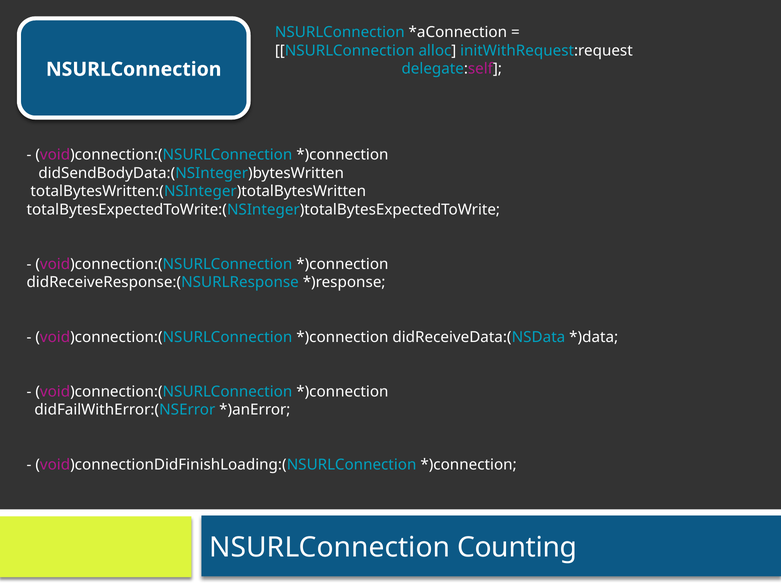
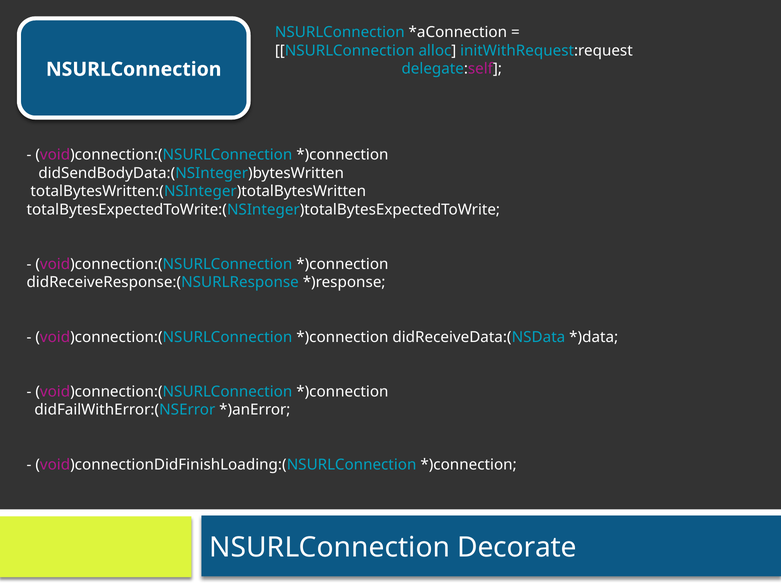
Counting: Counting -> Decorate (517, 548)
